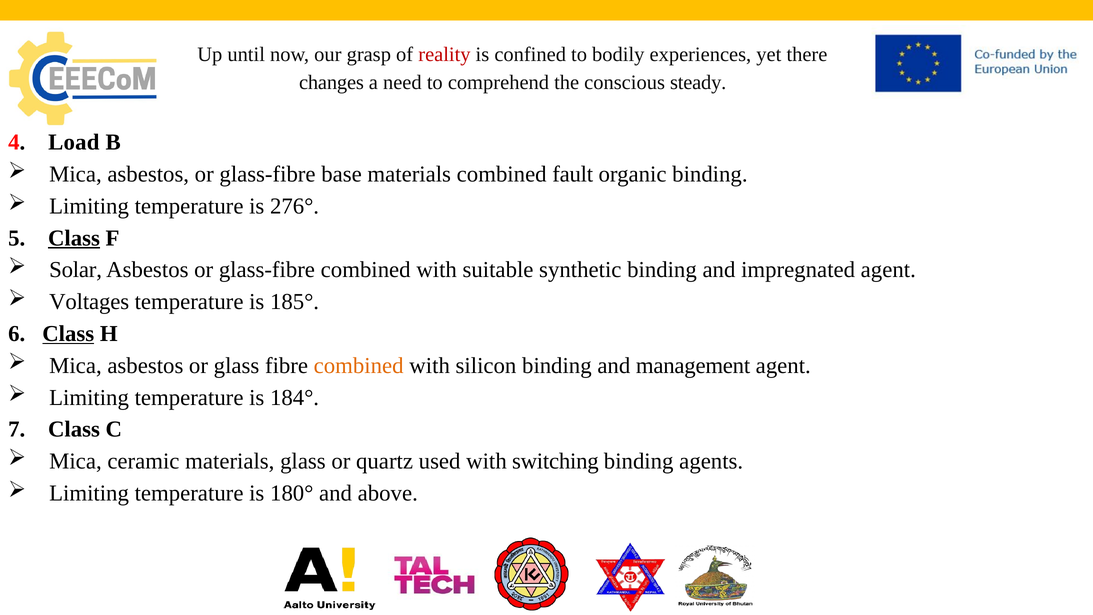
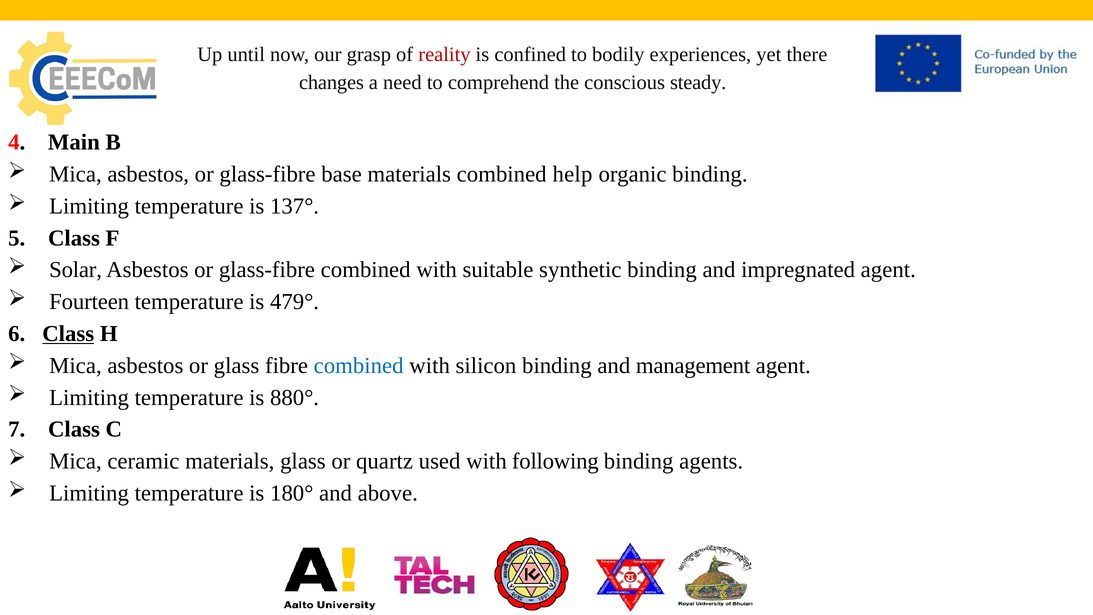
Load: Load -> Main (74, 142)
fault: fault -> help (572, 174)
276°: 276° -> 137° (295, 206)
Class underline: present -> none (74, 238)
Voltages: Voltages -> Fourteen (89, 302)
185°: 185° -> 479° (295, 302)
combined colour: orange -> blue (359, 366)
184°: 184° -> 880° (295, 397)
switching: switching -> following (555, 461)
